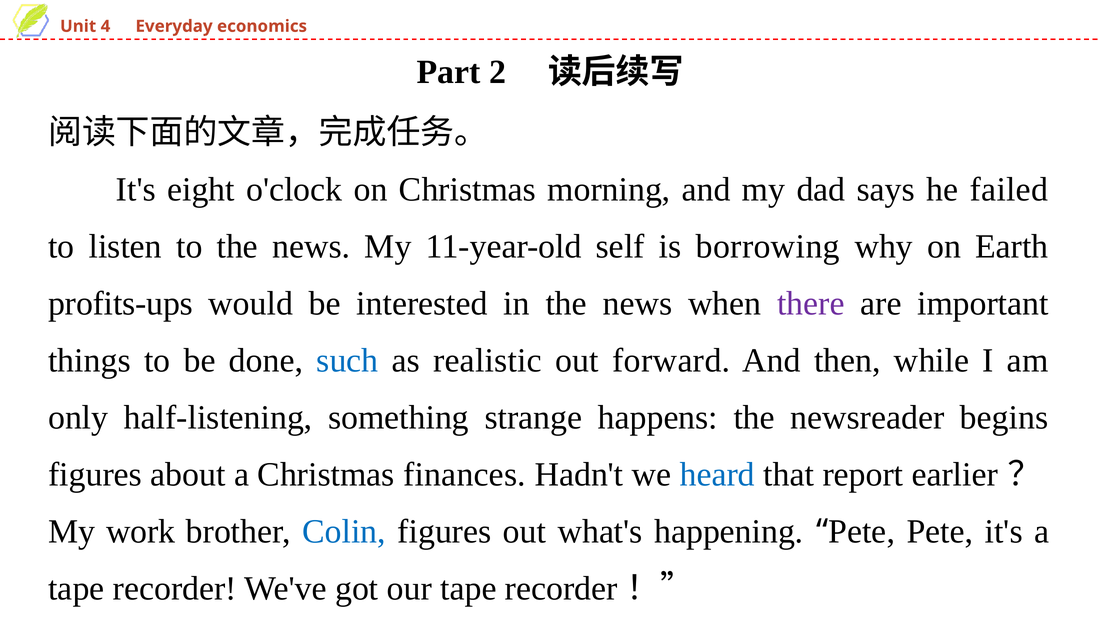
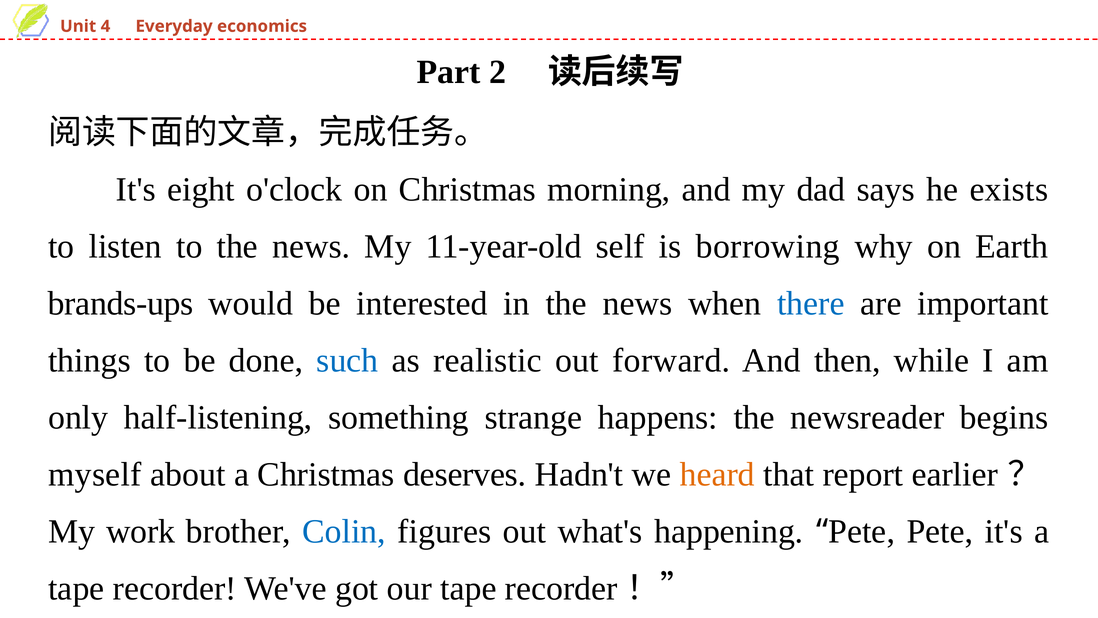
failed: failed -> exists (1009, 189)
profits-ups: profits-ups -> brands-ups (121, 303)
there colour: purple -> blue (811, 303)
figures: figures -> myself (95, 474)
finances: finances -> deserves (465, 474)
heard colour: blue -> orange (717, 474)
